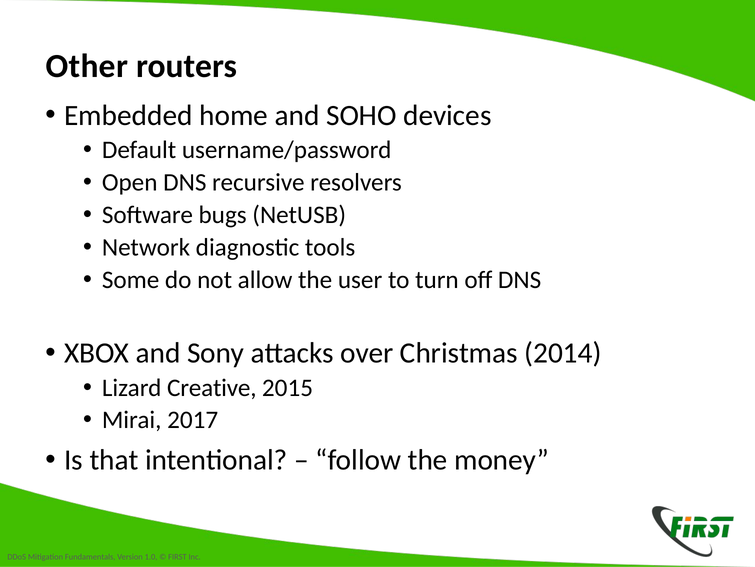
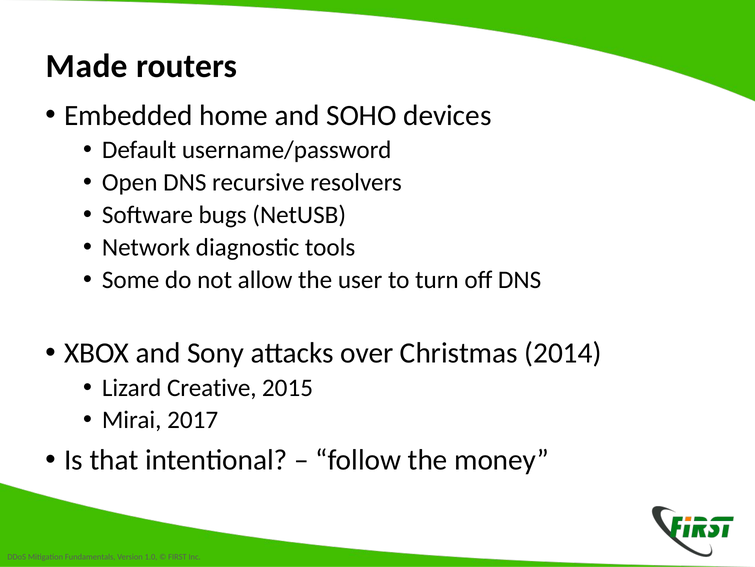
Other: Other -> Made (87, 66)
